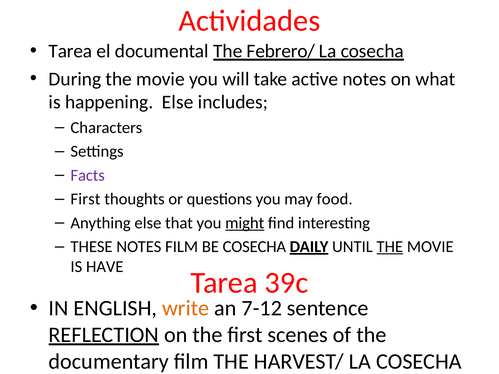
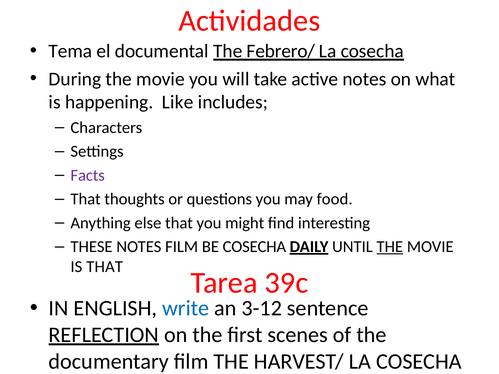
Tarea: Tarea -> Tema (70, 51)
happening Else: Else -> Like (178, 102)
First: First -> That (86, 199)
might underline: present -> none (245, 223)
IS HAVE: HAVE -> THAT (105, 267)
write colour: orange -> blue (186, 308)
7-12: 7-12 -> 3-12 (262, 308)
